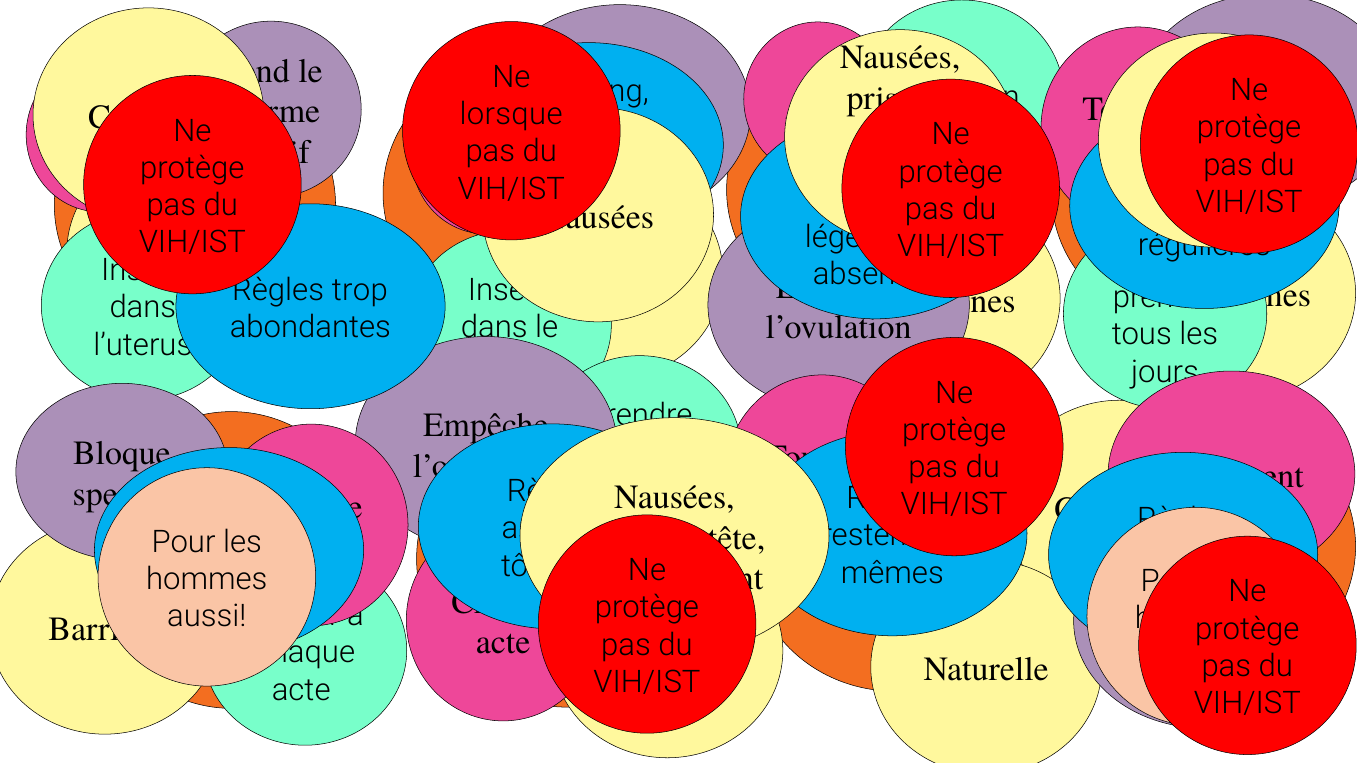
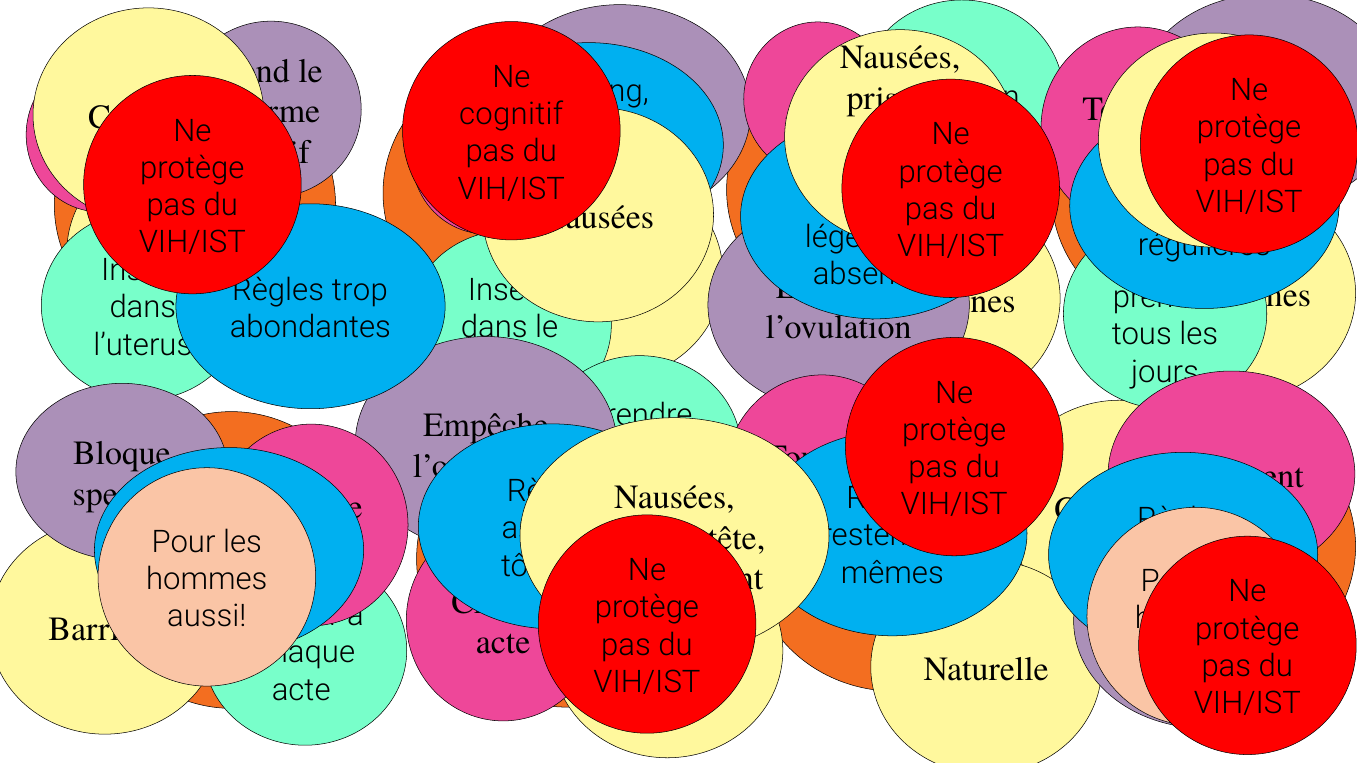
lorsque: lorsque -> cognitif (511, 114)
